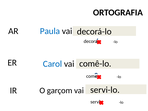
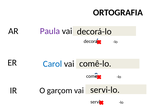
Paula colour: blue -> purple (50, 31)
